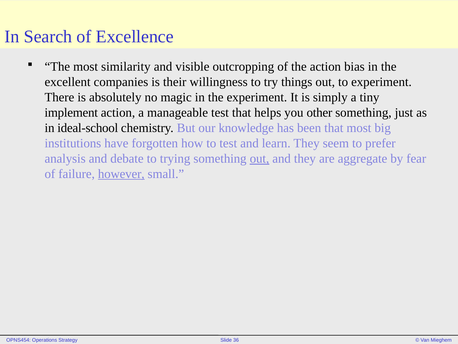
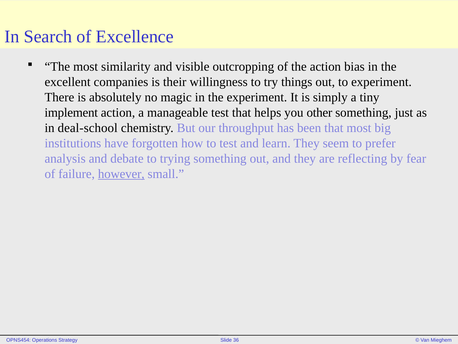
ideal-school: ideal-school -> deal-school (88, 128)
knowledge: knowledge -> throughput (246, 128)
out underline: present -> none (259, 158)
aggregate: aggregate -> reflecting (362, 158)
